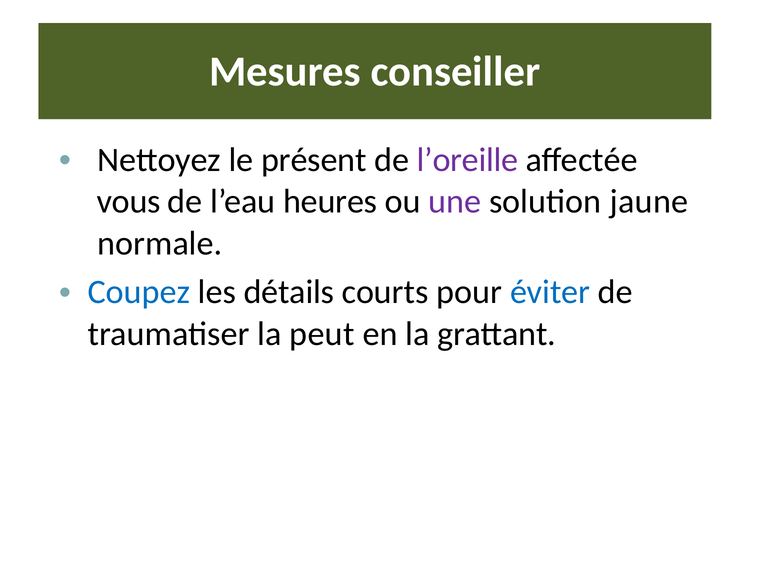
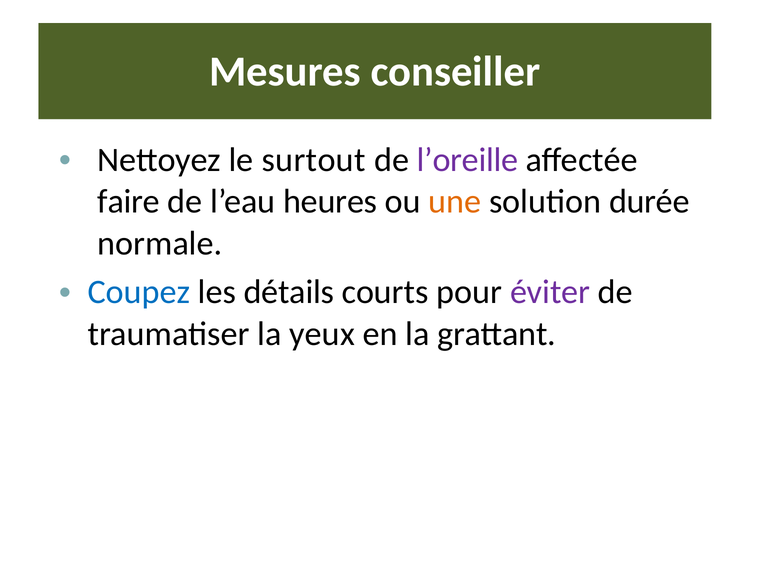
présent: présent -> surtout (314, 160)
vous: vous -> faire (129, 201)
une colour: purple -> orange (455, 201)
jaune: jaune -> durée (649, 201)
éviter colour: blue -> purple (550, 292)
peut: peut -> yeux (322, 334)
